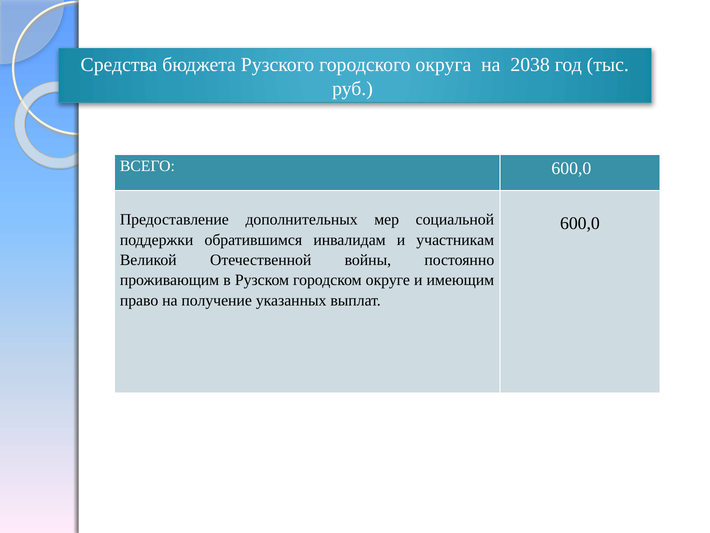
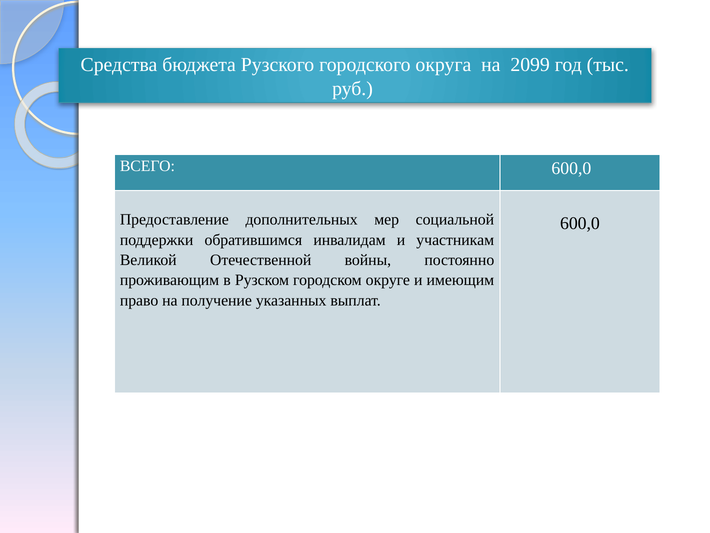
2038: 2038 -> 2099 (530, 65)
